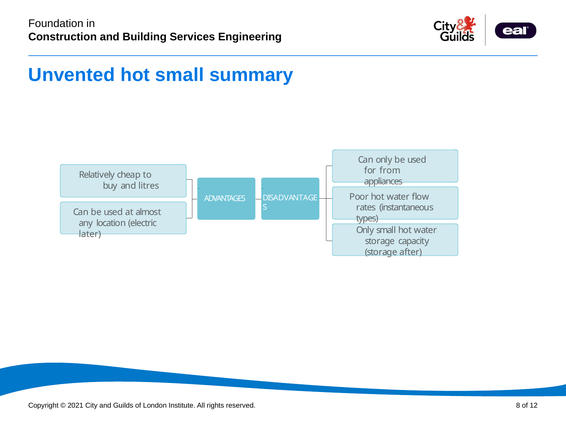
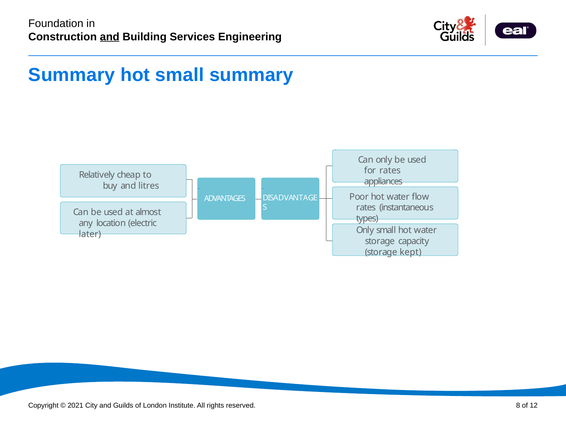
and underline: none -> present (110, 37)
Unvented: Unvented -> Summary (72, 75)
for from: from -> rates (390, 171)
after: after -> kept (411, 252)
